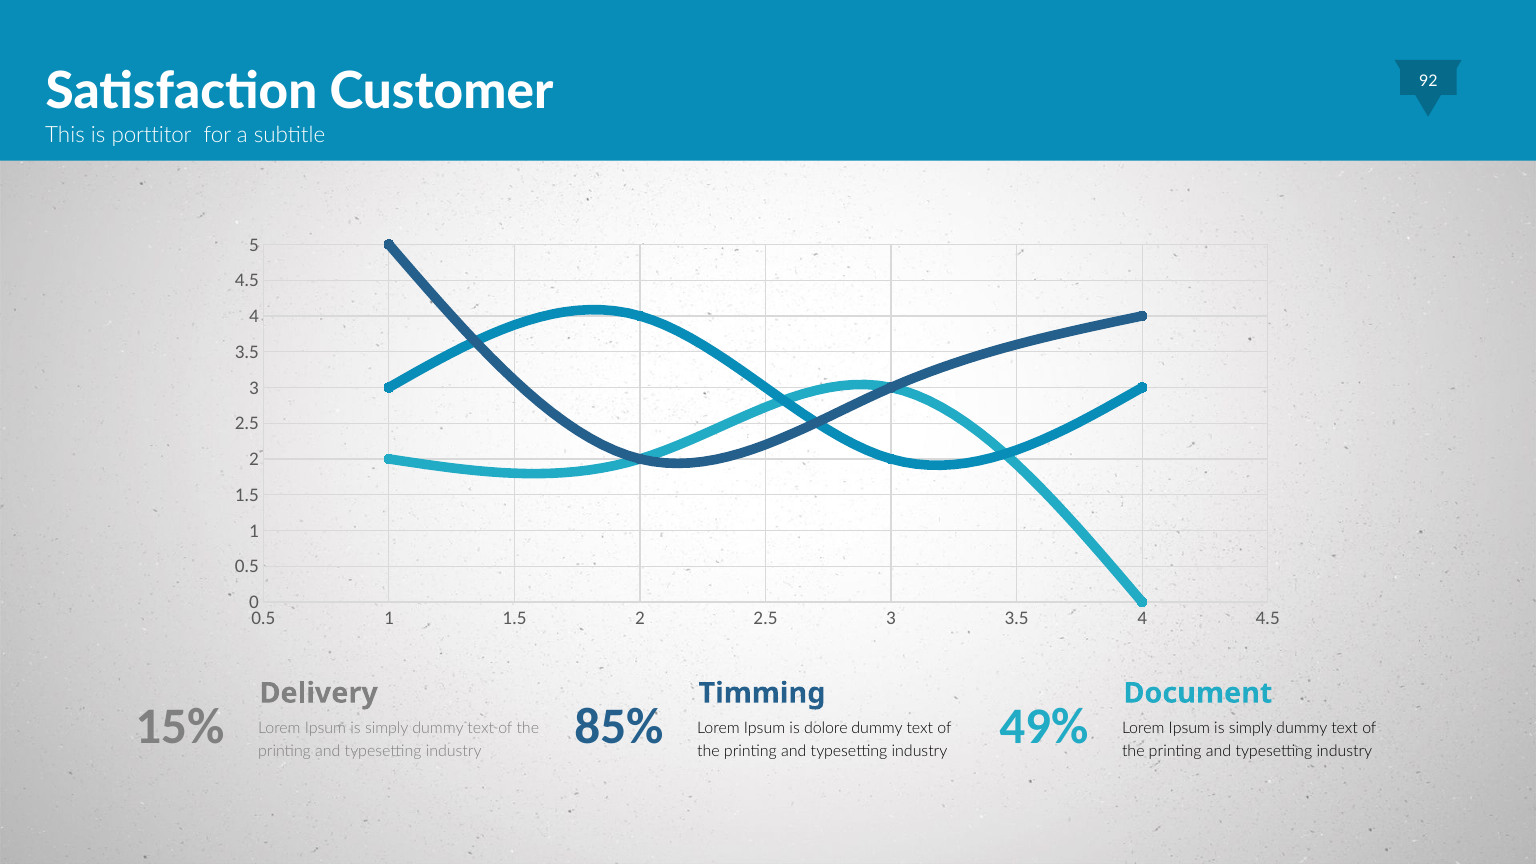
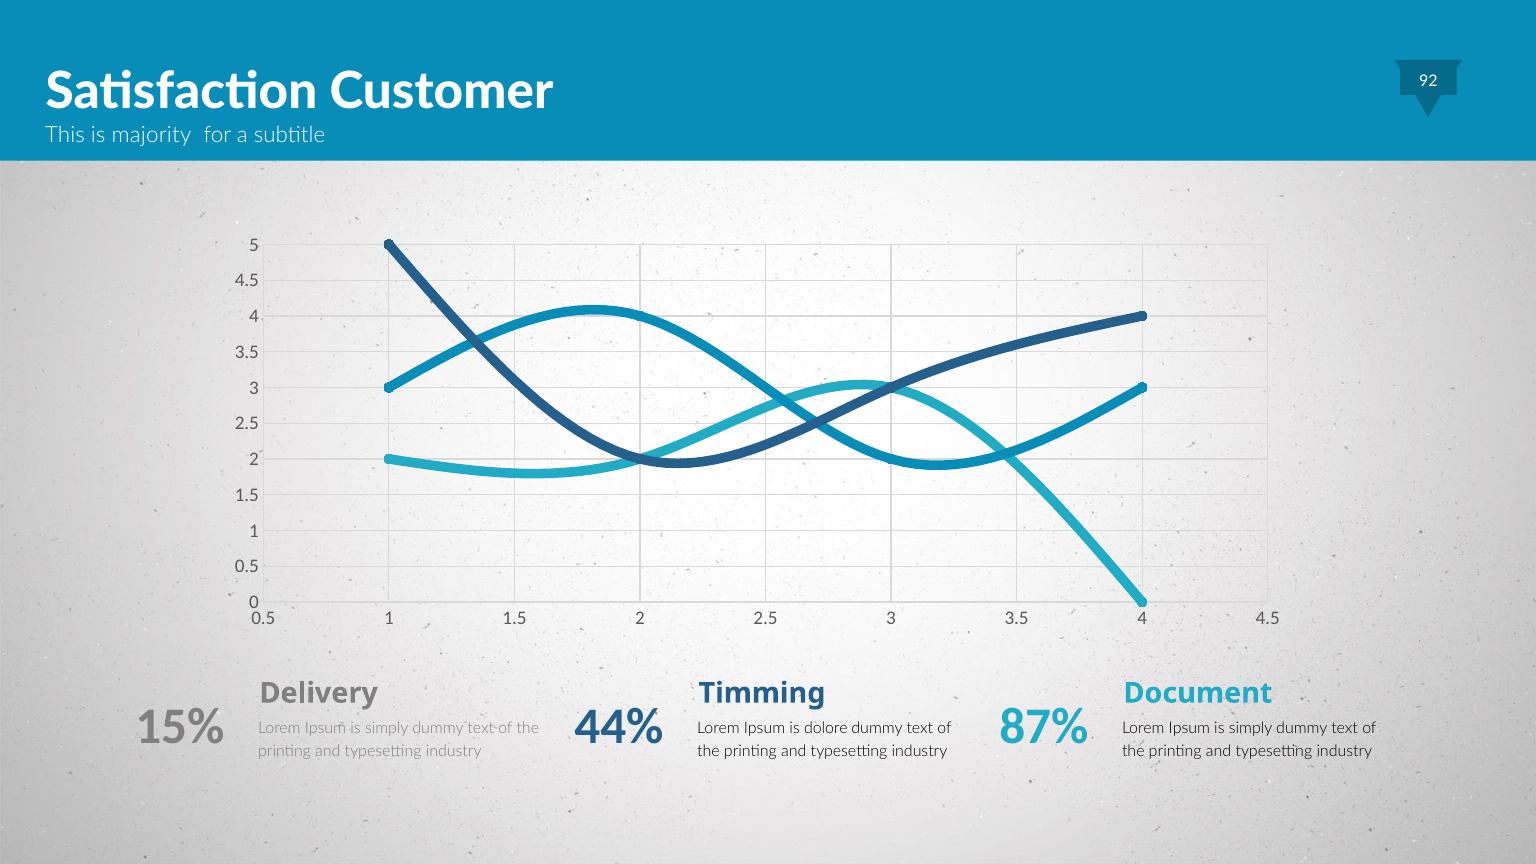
porttitor: porttitor -> majority (151, 135)
85%: 85% -> 44% (619, 727)
49%: 49% -> 87% (1044, 727)
